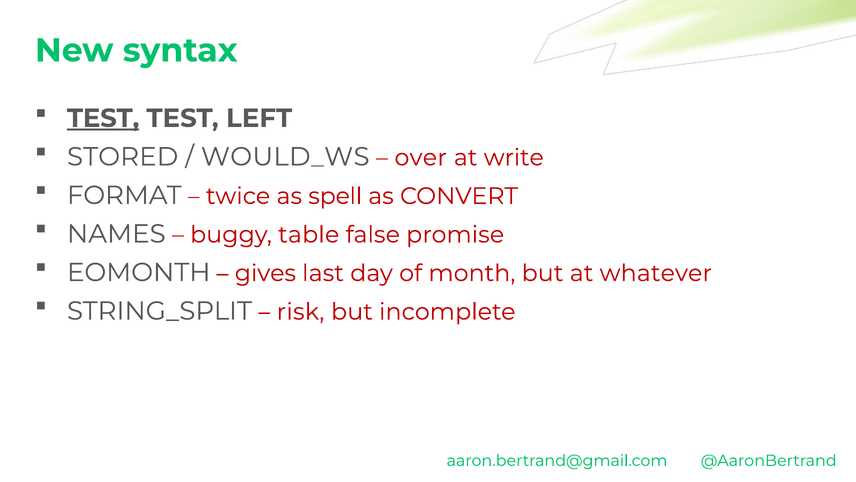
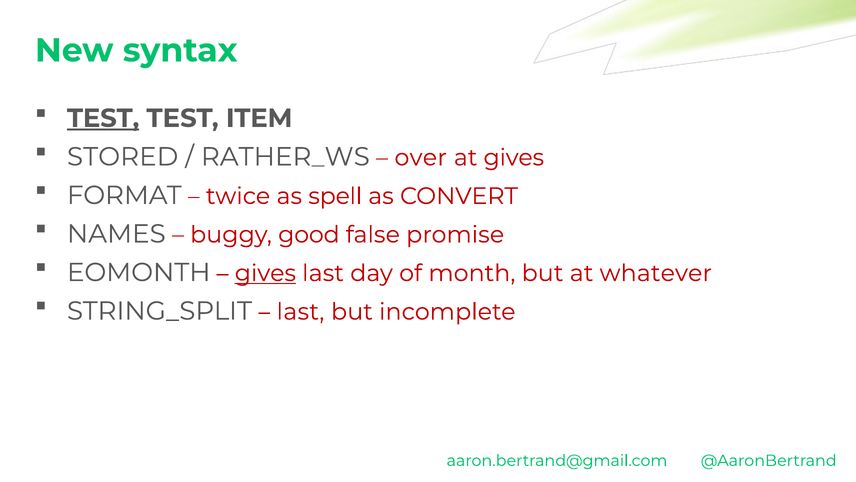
LEFT: LEFT -> ITEM (259, 118)
WOULD_WS: WOULD_WS -> RATHER_WS (285, 157)
at write: write -> gives (514, 157)
table: table -> good (309, 234)
gives underline: none -> present (265, 273)
risk: risk -> last (300, 311)
